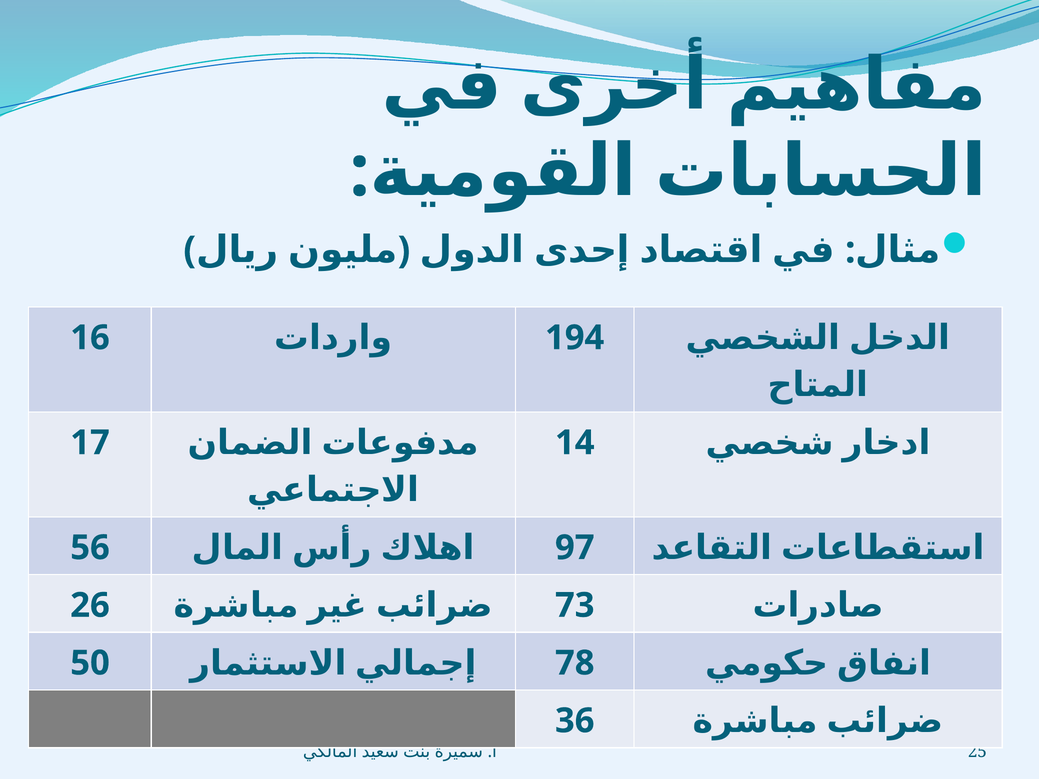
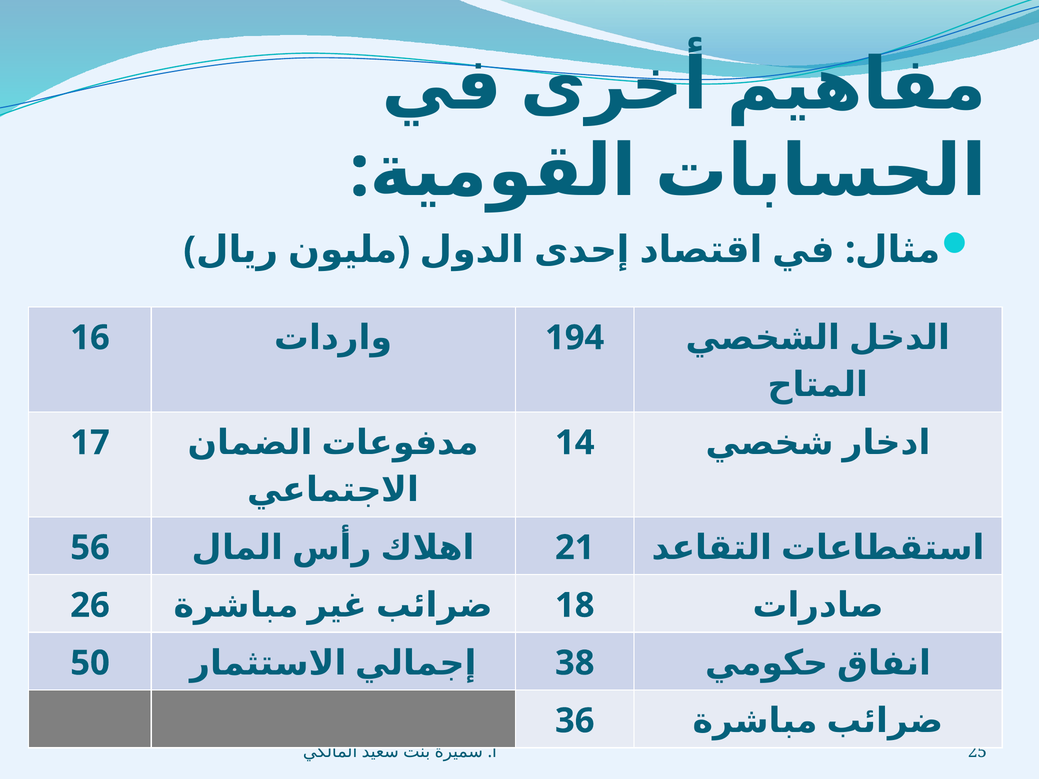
97: 97 -> 21 (575, 548)
73: 73 -> 18 (575, 606)
78: 78 -> 38 (575, 663)
